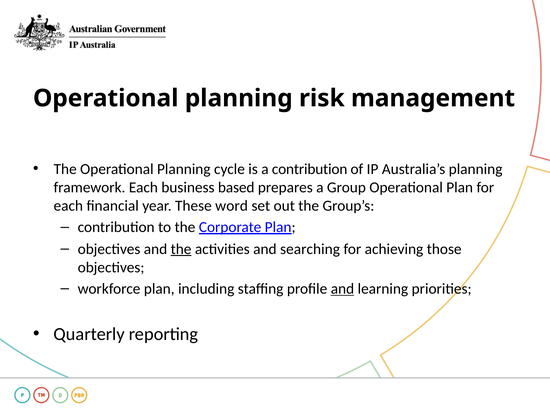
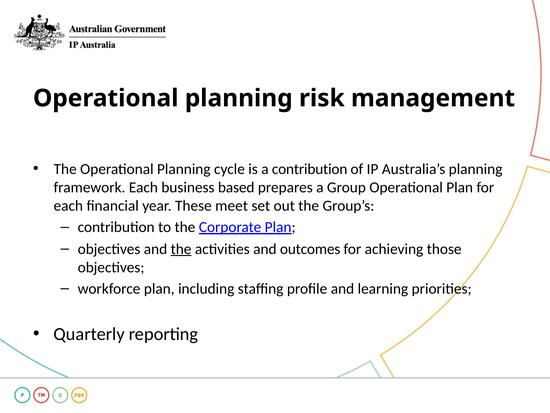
word: word -> meet (232, 206)
searching: searching -> outcomes (310, 249)
and underline: present -> none (342, 288)
